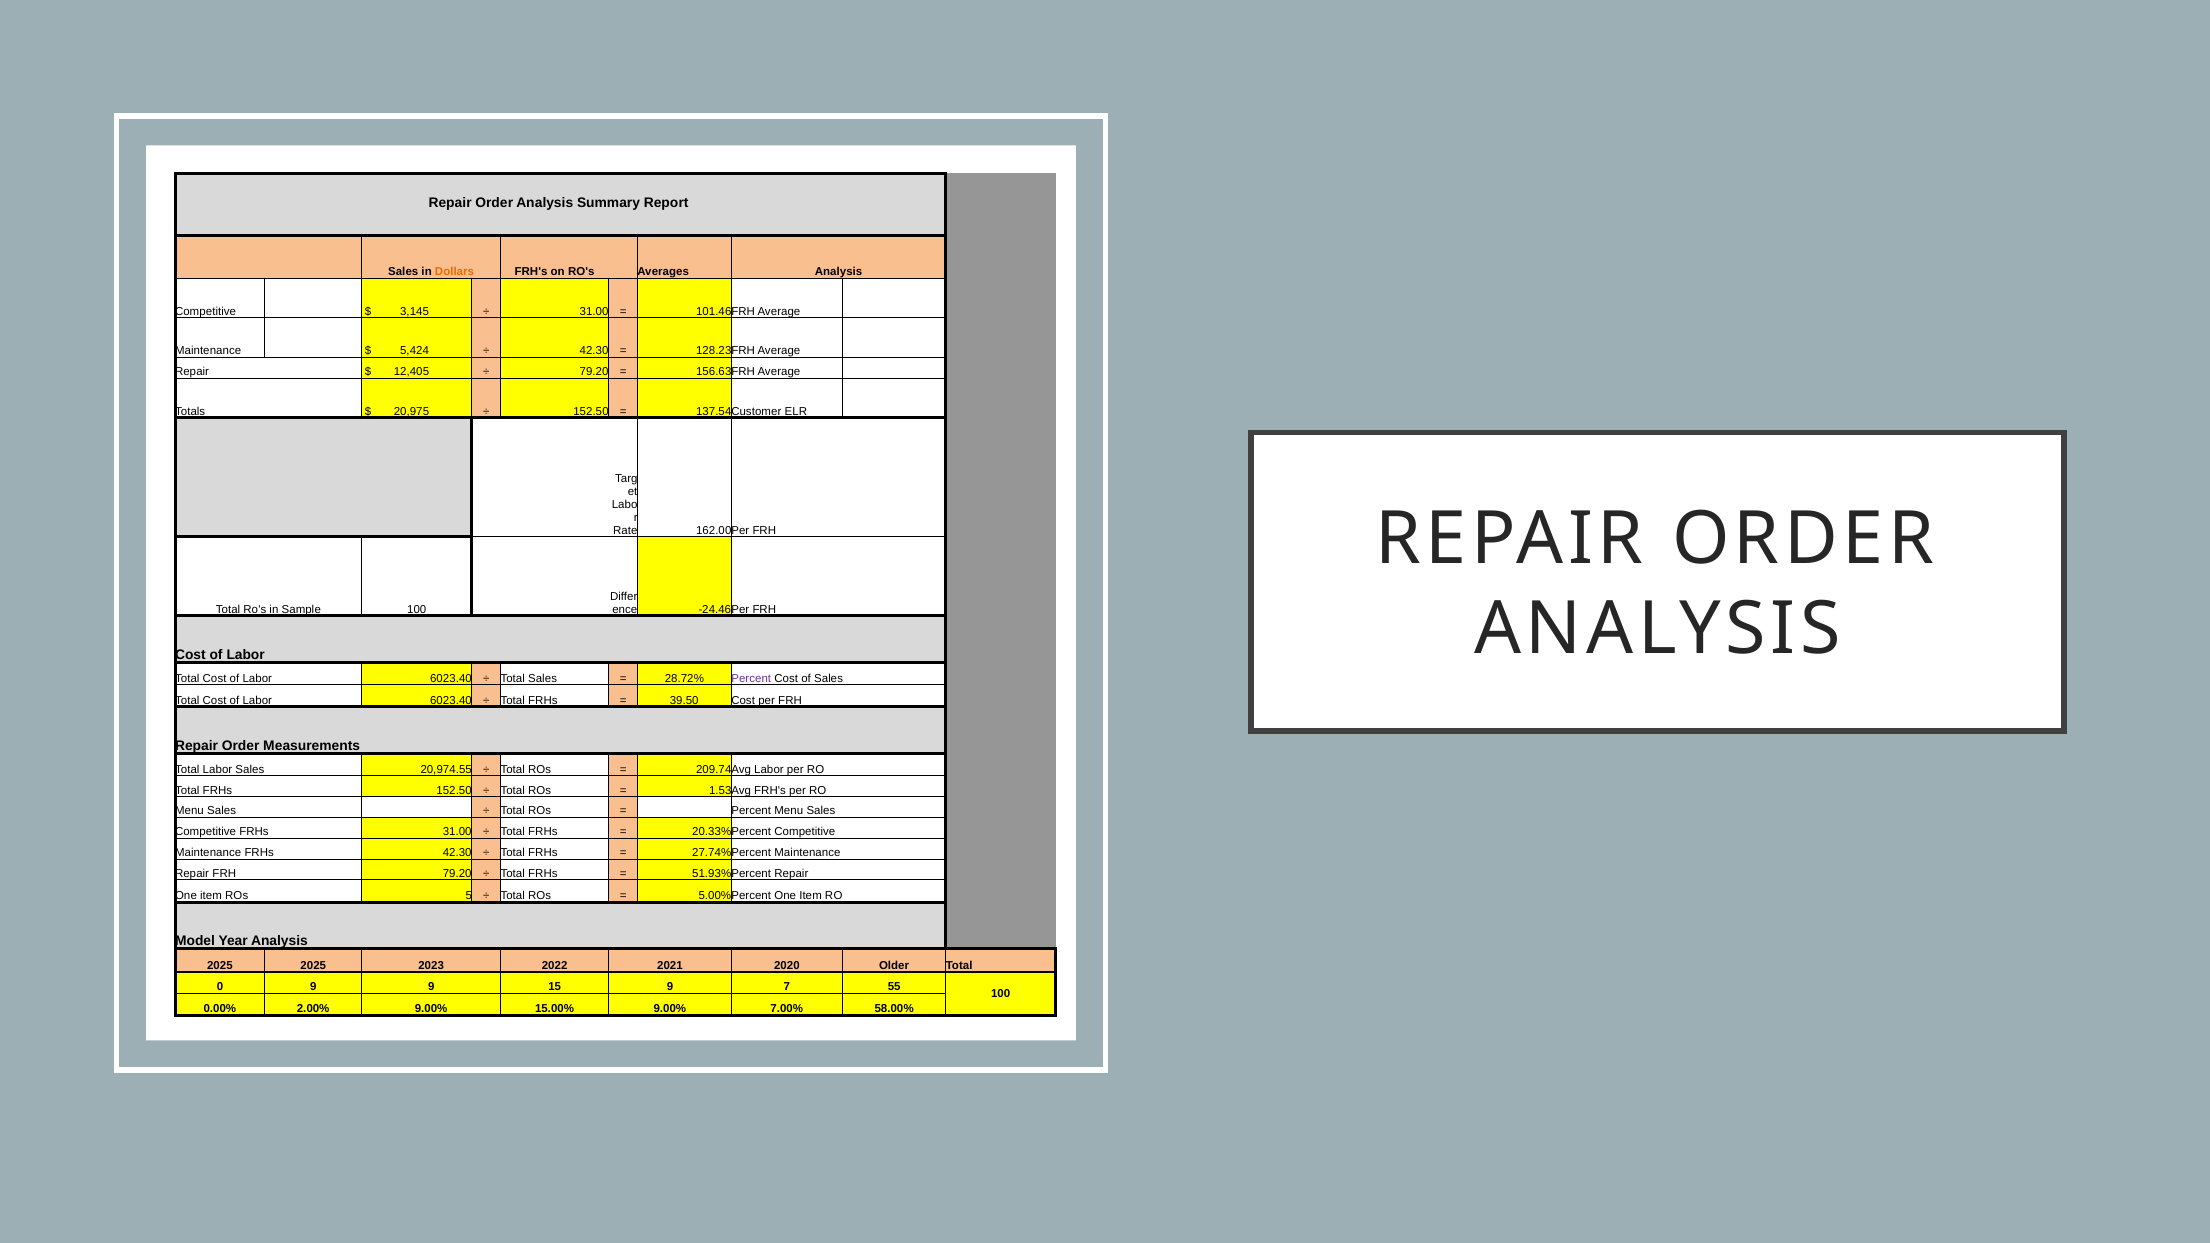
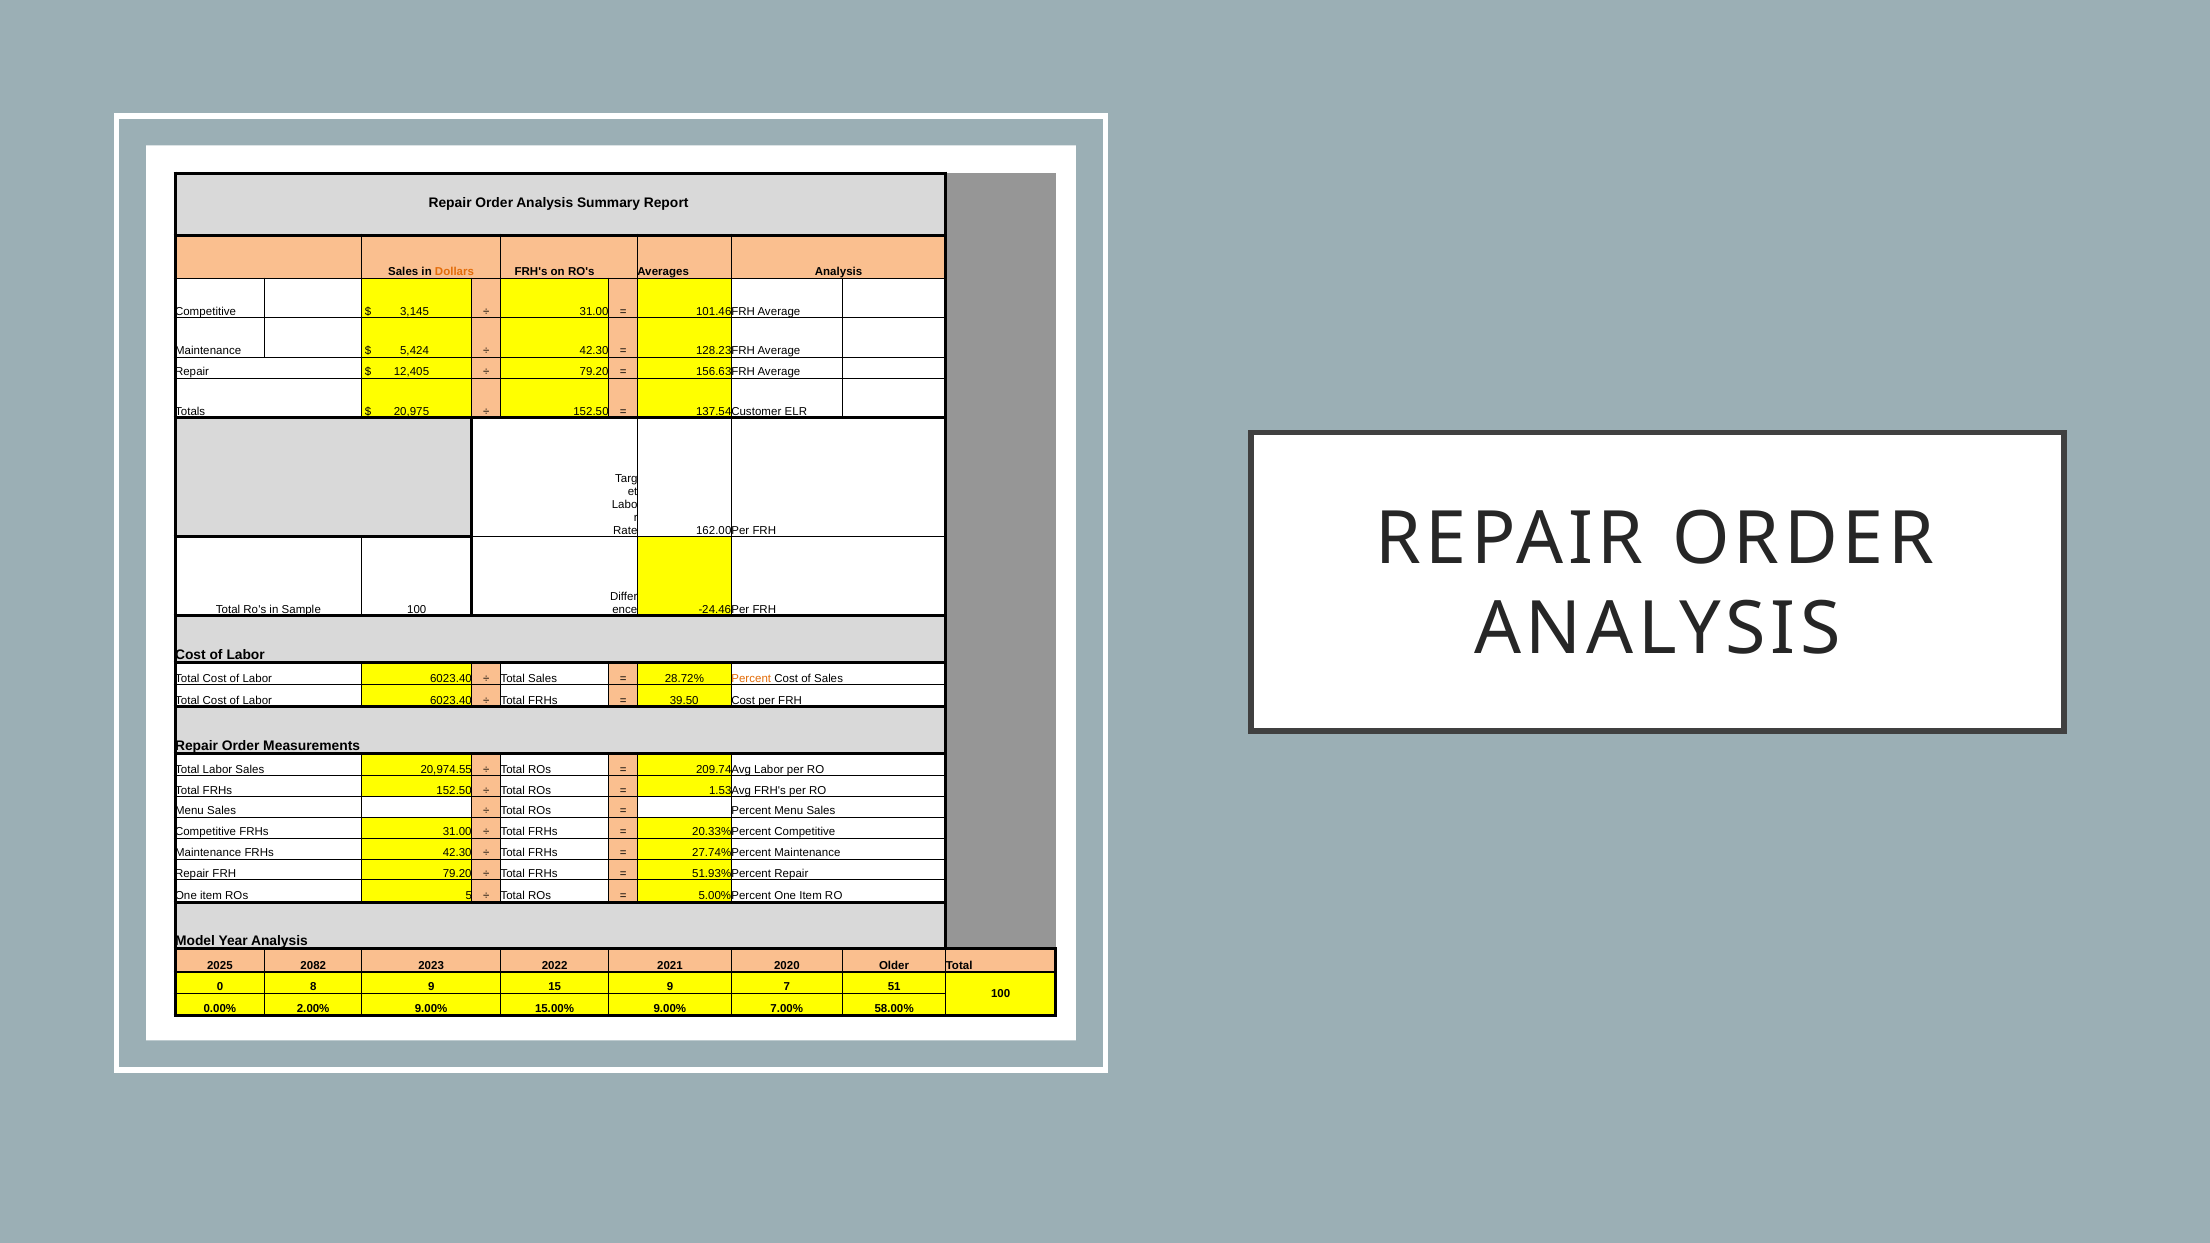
Percent colour: purple -> orange (751, 679)
2025 2025: 2025 -> 2082 (313, 966)
0 9: 9 -> 8 (313, 987)
55: 55 -> 51 (894, 987)
